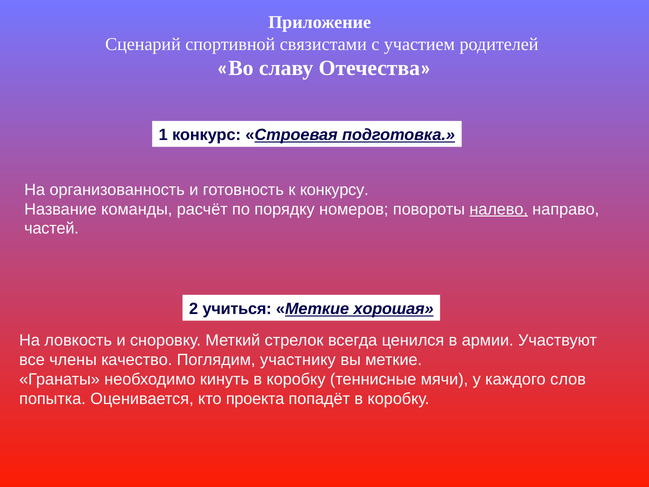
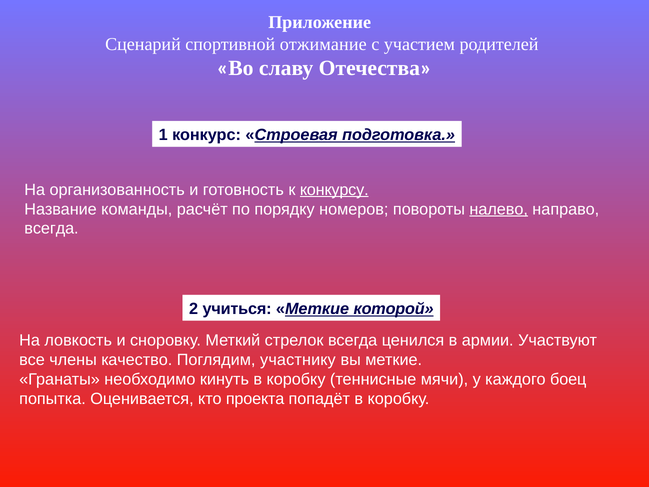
связистами: связистами -> отжимание (323, 44)
конкурсу underline: none -> present (334, 190)
частей: частей -> всегда (51, 229)
хорошая: хорошая -> которой (394, 309)
слов: слов -> боец (568, 379)
